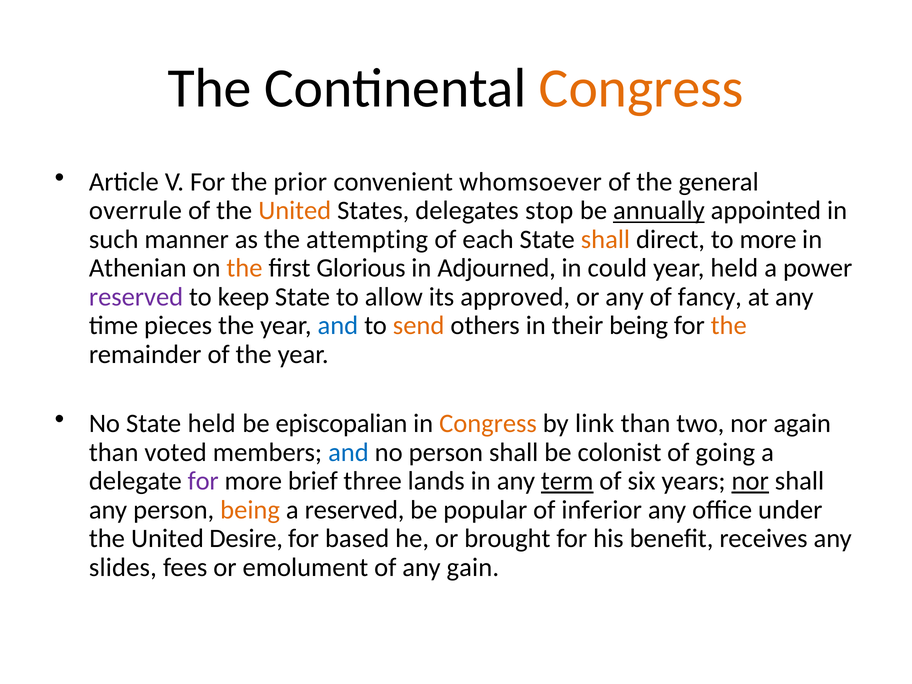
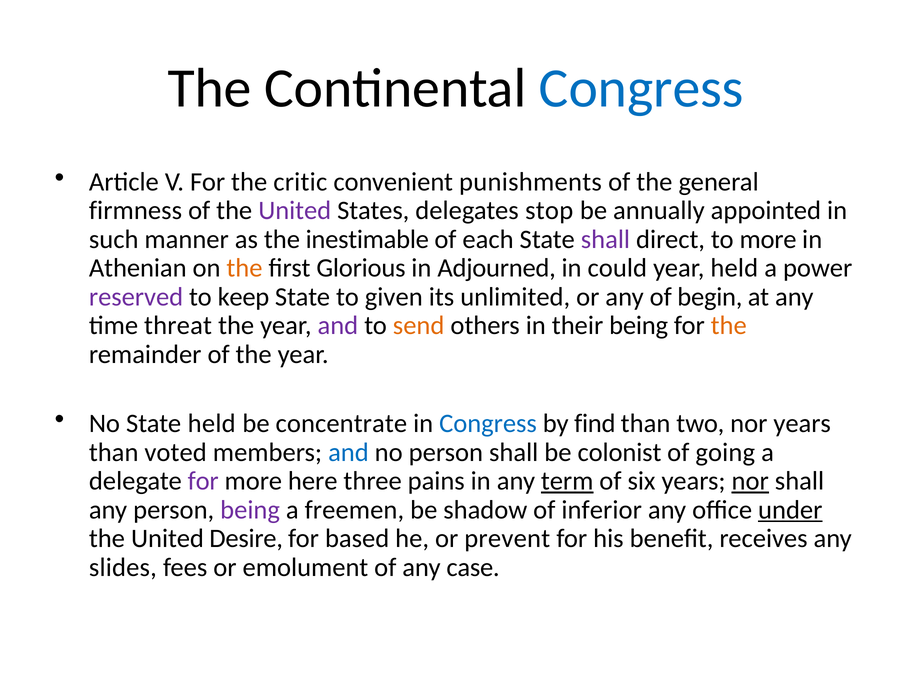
Congress colour: orange -> blue (641, 88)
prior: prior -> critic (300, 182)
whomsoever: whomsoever -> punishments (530, 182)
overrule: overrule -> firmness (136, 211)
United colour: orange -> purple (295, 211)
annually underline: present -> none (659, 211)
attempting: attempting -> inestimable (367, 239)
shall colour: orange -> purple (605, 239)
allow: allow -> given (394, 297)
approved: approved -> unlimited (515, 297)
fancy: fancy -> begin (710, 297)
pieces: pieces -> threat (178, 326)
and colour: blue -> purple (338, 326)
episcopalian: episcopalian -> concentrate (341, 424)
Congress colour: orange -> blue (488, 424)
link: link -> find (595, 424)
nor again: again -> years (802, 424)
brief: brief -> here (313, 481)
lands: lands -> pains (436, 481)
being colour: orange -> purple (250, 510)
a reserved: reserved -> freemen (354, 510)
popular: popular -> shadow (485, 510)
under underline: none -> present (790, 510)
brought: brought -> prevent (507, 539)
gain: gain -> case (473, 567)
